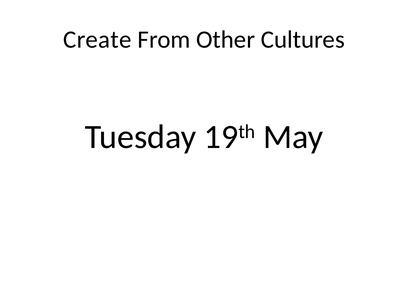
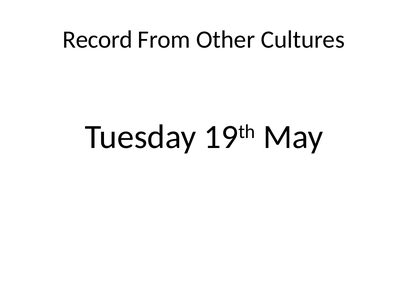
Create: Create -> Record (98, 39)
